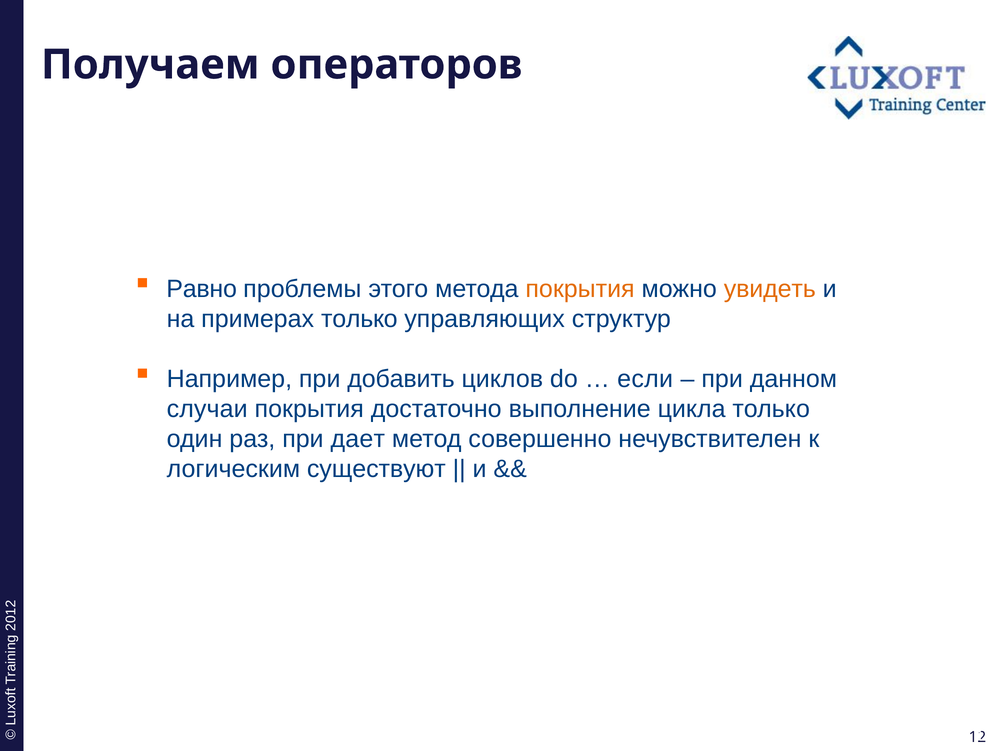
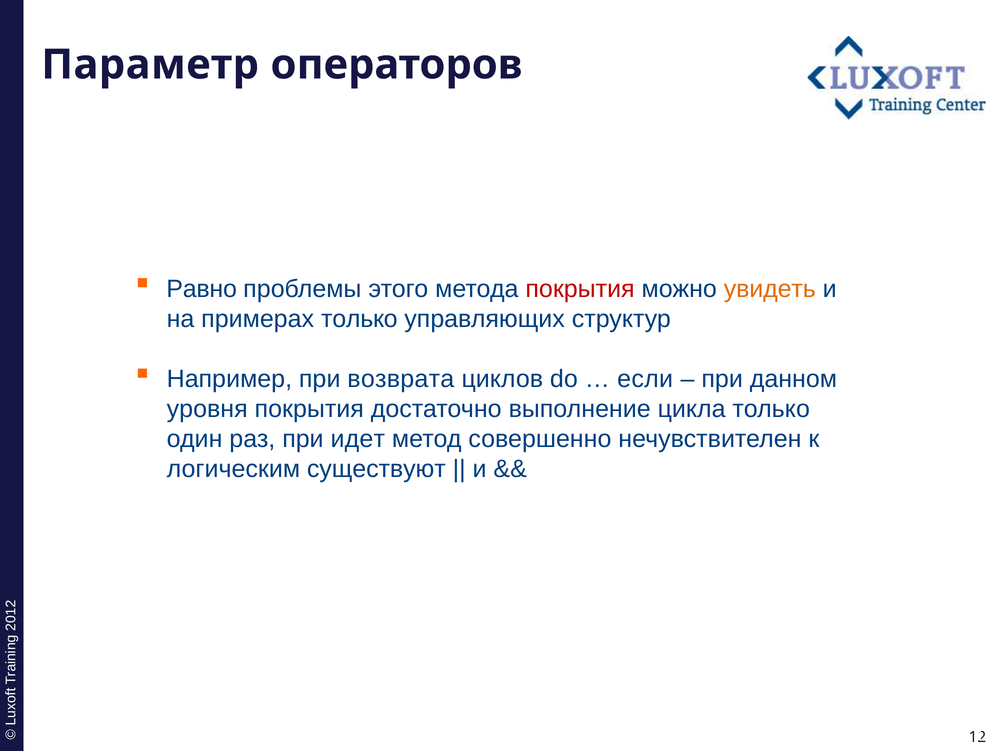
Получаем: Получаем -> Параметр (150, 65)
покрытия colour: orange -> red (580, 289)
добавить: добавить -> возврата (401, 379)
случаи: случаи -> уровня (207, 409)
дает: дает -> идет (358, 439)
